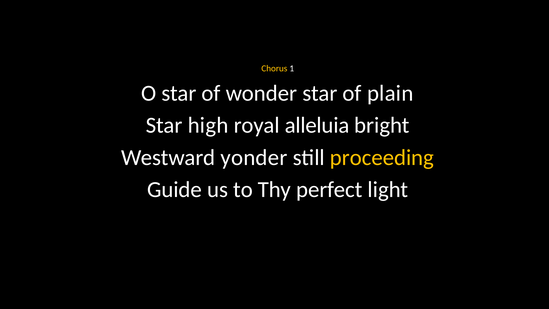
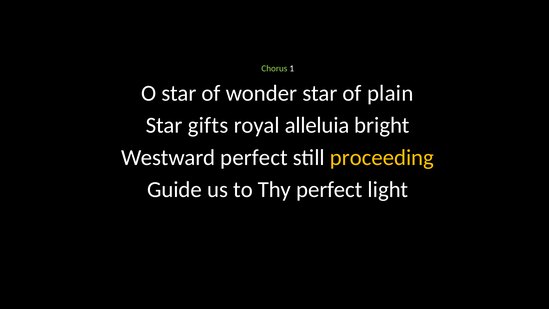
Chorus colour: yellow -> light green (274, 69)
high: high -> gifts (208, 125)
Westward yonder: yonder -> perfect (254, 157)
